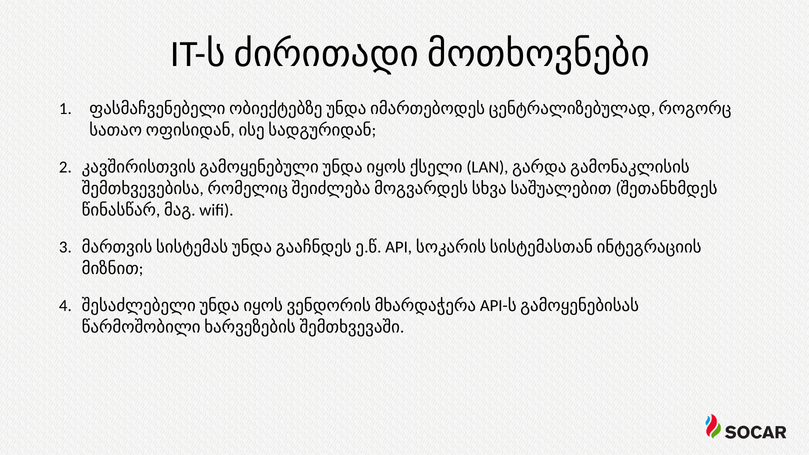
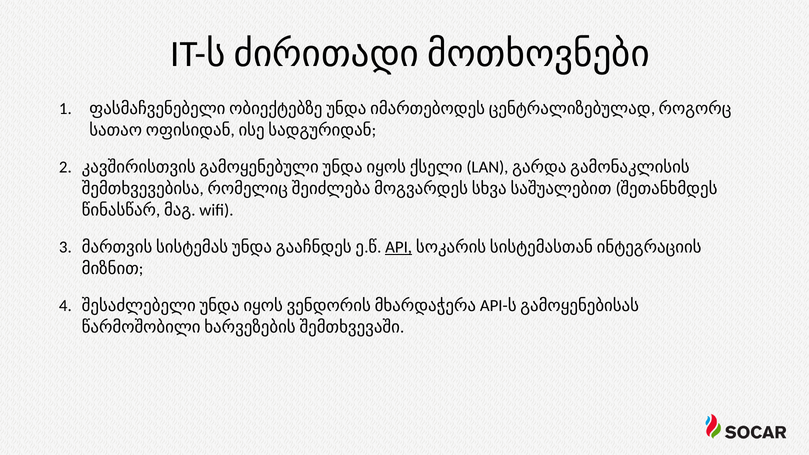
API underline: none -> present (399, 247)
